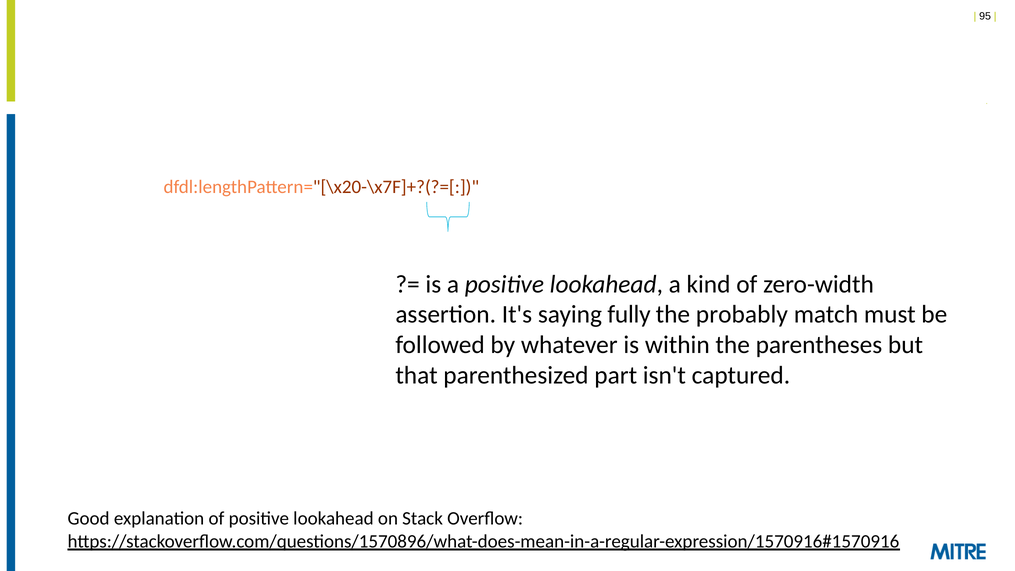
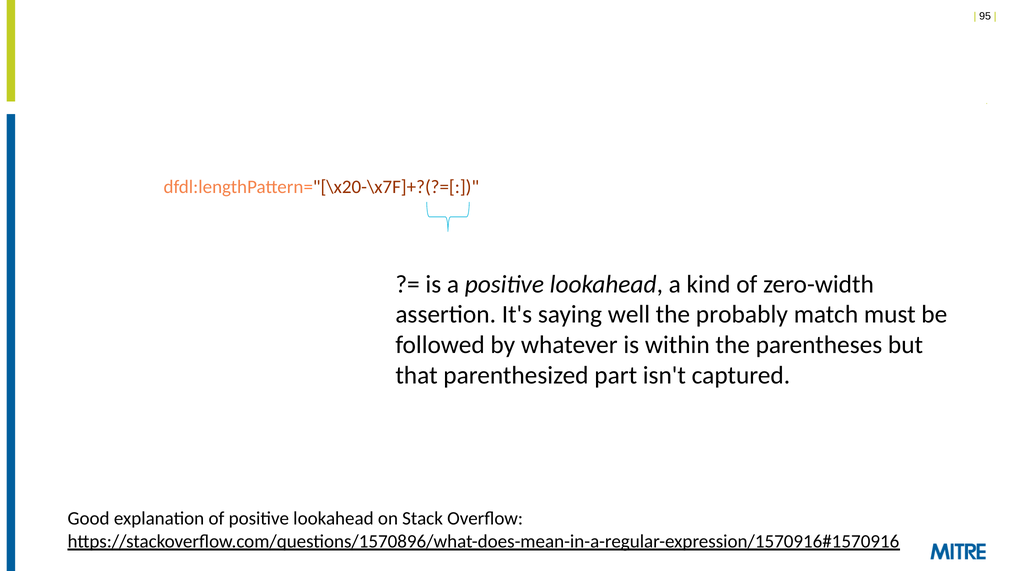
fully: fully -> well (629, 315)
